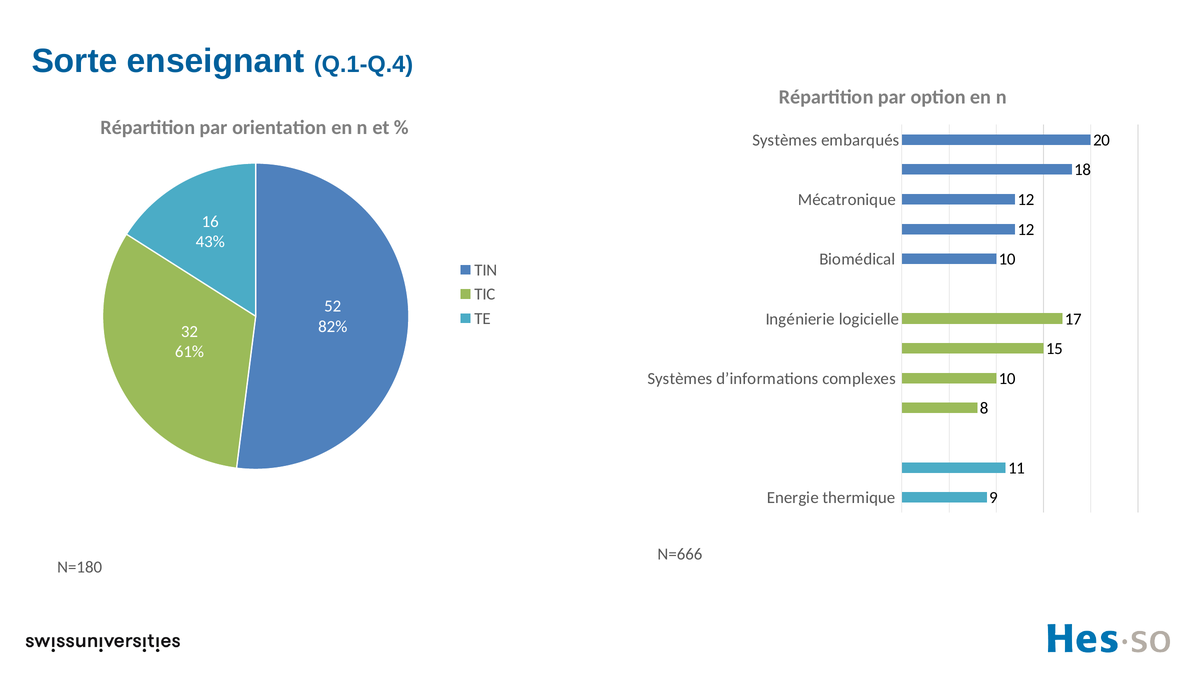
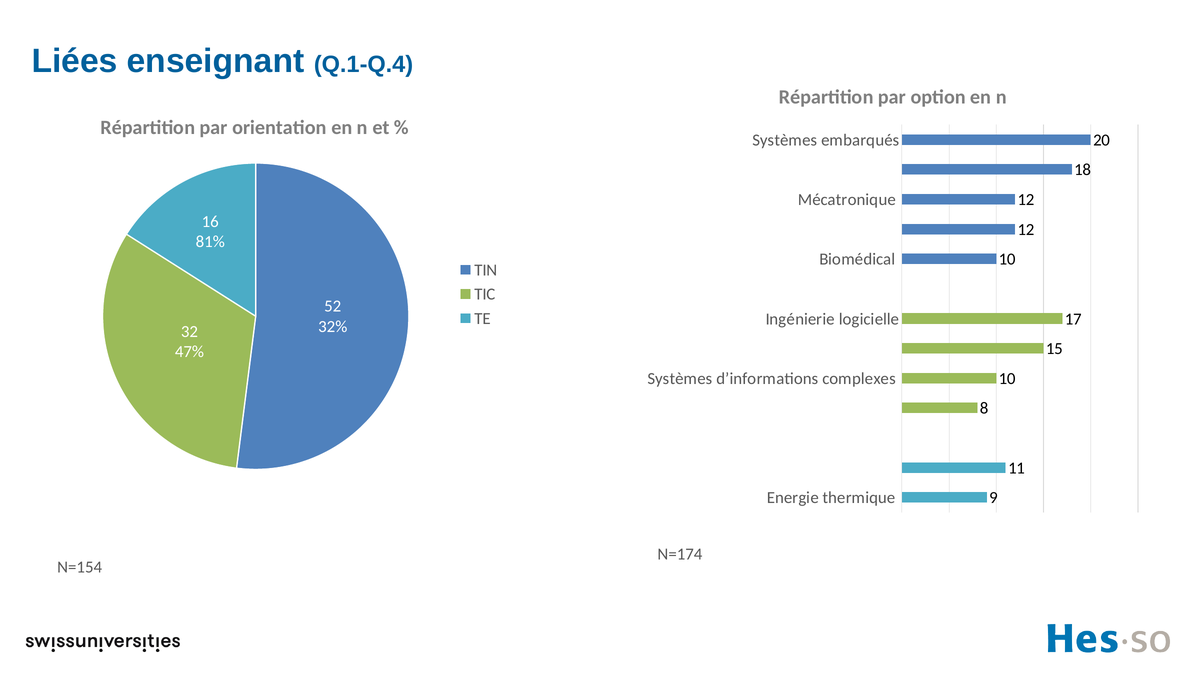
Sorte: Sorte -> Liées (75, 61)
43%: 43% -> 81% (210, 242)
82%: 82% -> 32% (333, 327)
61%: 61% -> 47% (189, 352)
N=666: N=666 -> N=174 (680, 554)
N=180: N=180 -> N=154 (80, 567)
